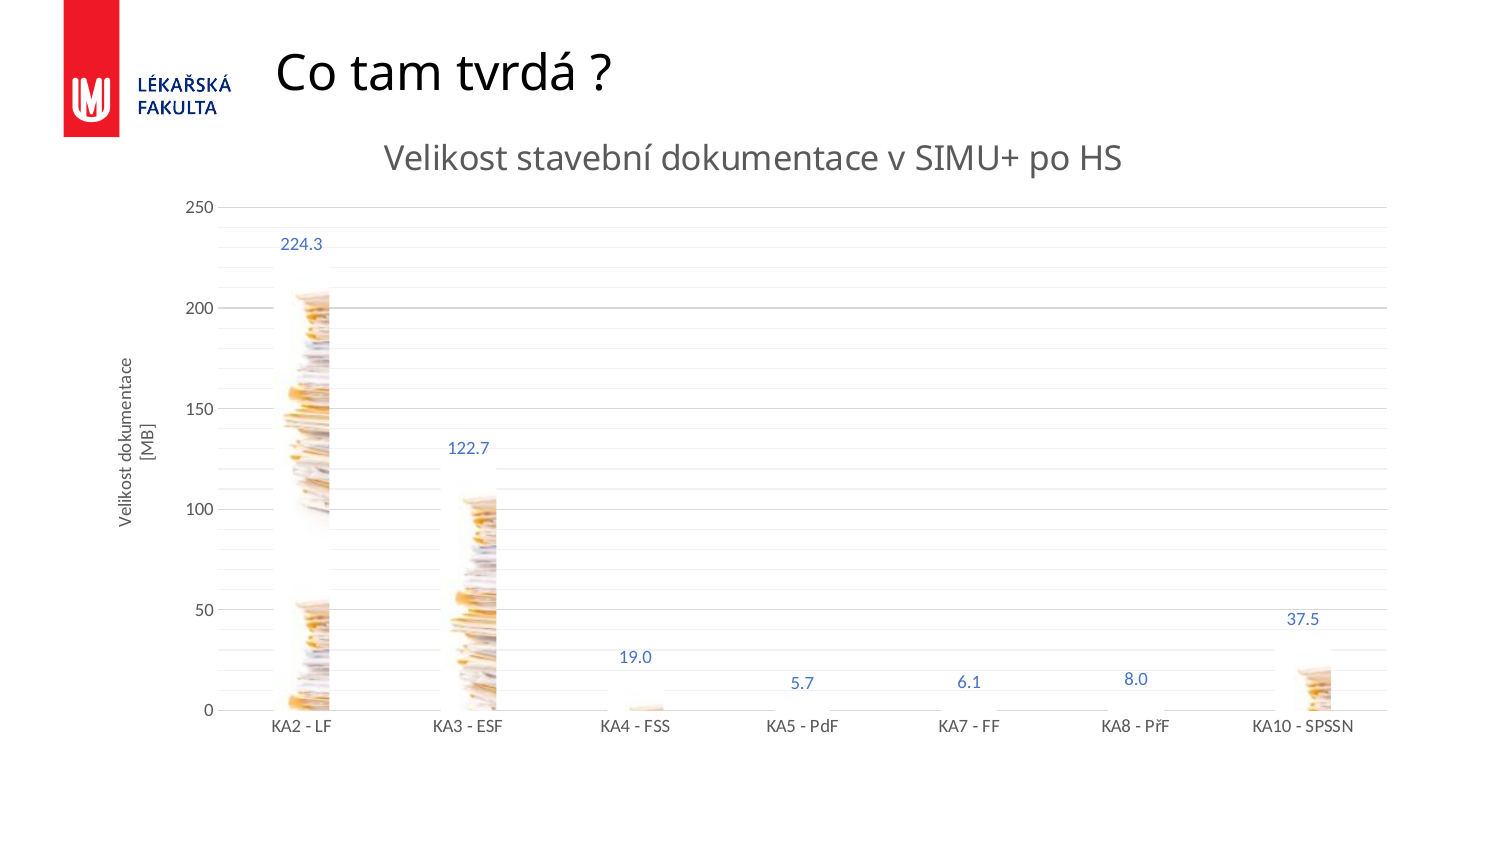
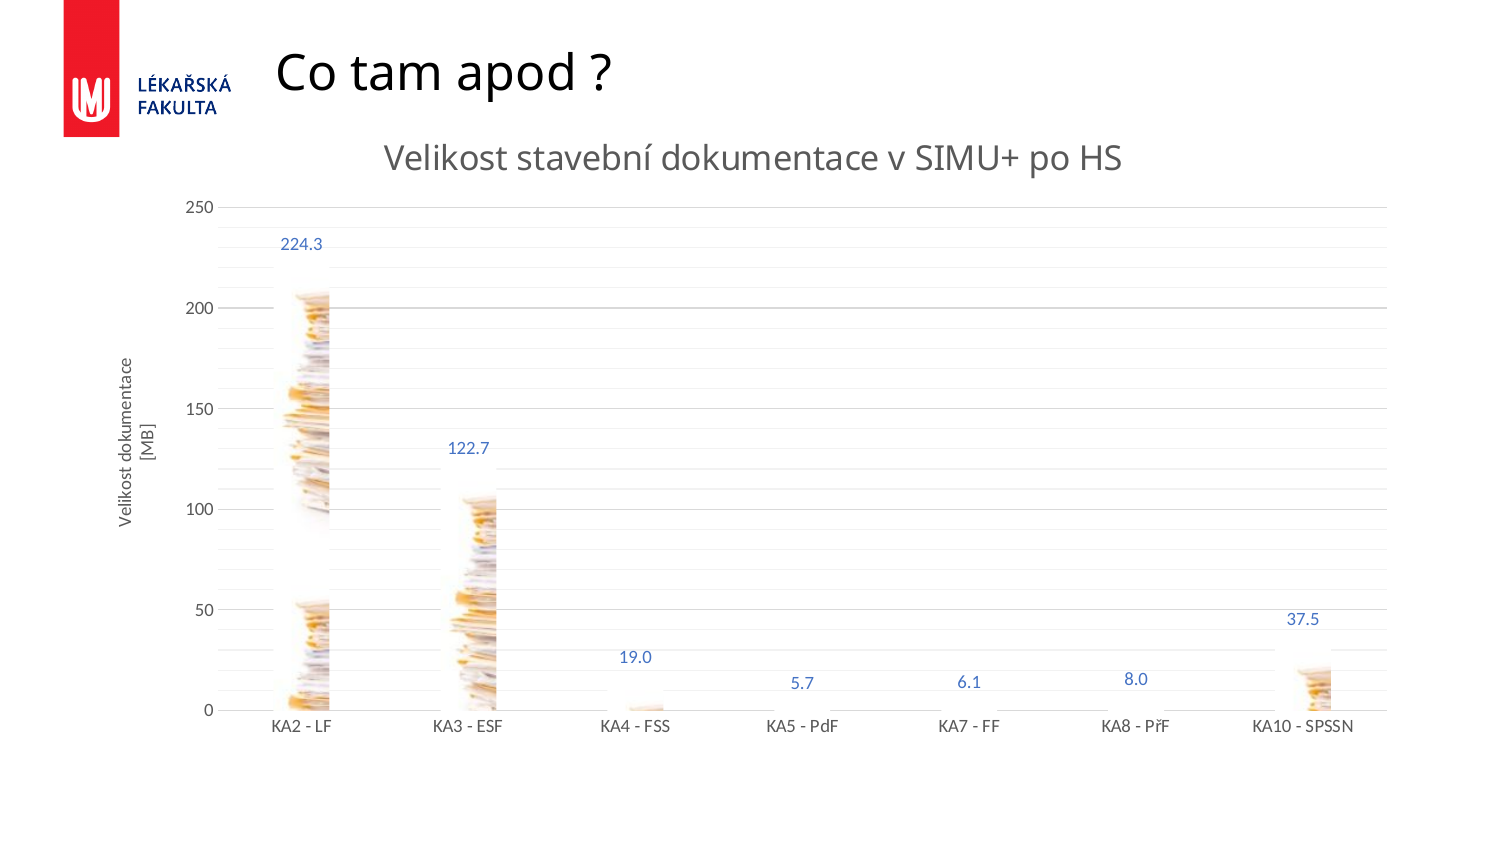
tvrdá: tvrdá -> apod (517, 74)
